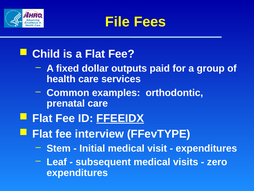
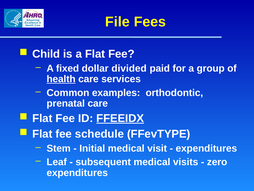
outputs: outputs -> divided (129, 68)
health underline: none -> present (61, 79)
interview: interview -> schedule (99, 134)
